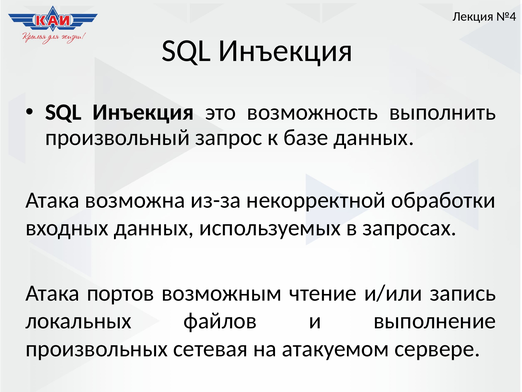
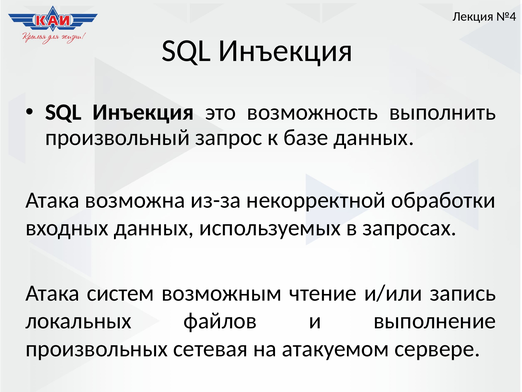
портов: портов -> систем (121, 293)
